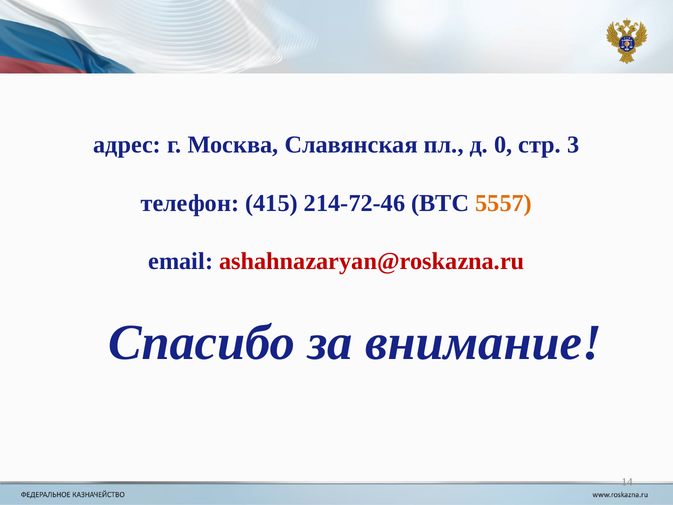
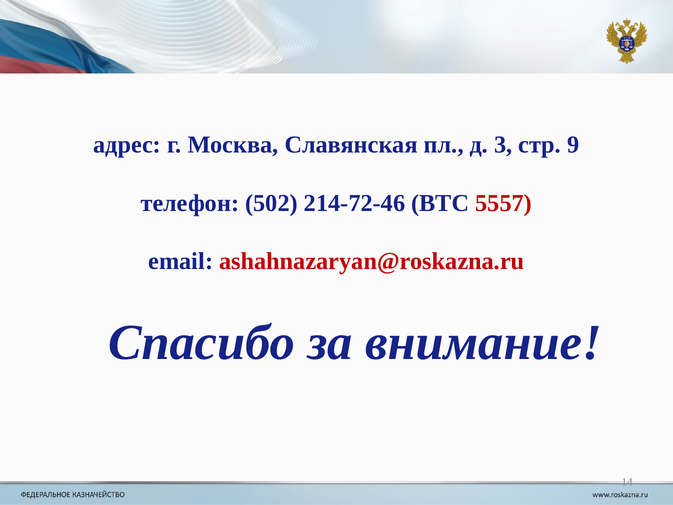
0: 0 -> 3 (503, 145)
3: 3 -> 9 (573, 145)
415: 415 -> 502 (272, 203)
5557 colour: orange -> red (504, 203)
